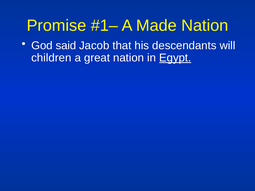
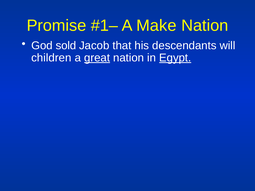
Made: Made -> Make (156, 26)
said: said -> sold (66, 46)
great underline: none -> present (97, 58)
